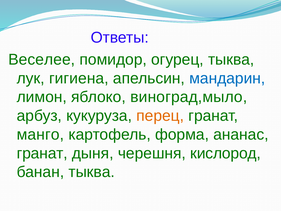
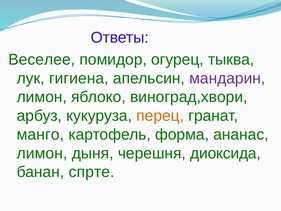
мандарин colour: blue -> purple (227, 78)
виноград,мыло: виноград,мыло -> виноград,хвори (189, 97)
гранат: гранат -> лимон (42, 153)
кислород: кислород -> диоксида (226, 153)
банан тыква: тыква -> спрте (92, 172)
